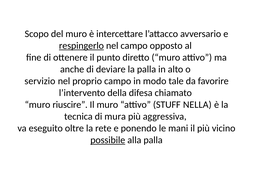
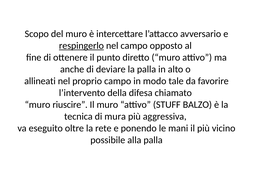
servizio: servizio -> allineati (40, 81)
NELLA: NELLA -> BALZO (197, 104)
possibile underline: present -> none (108, 140)
